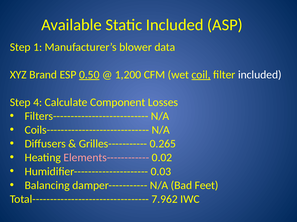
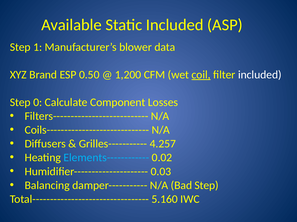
0.50 underline: present -> none (89, 75)
4: 4 -> 0 (38, 103)
0.265: 0.265 -> 4.257 (163, 144)
Elements------------ colour: pink -> light blue (106, 158)
Bad Feet: Feet -> Step (207, 186)
7.962: 7.962 -> 5.160 (165, 200)
